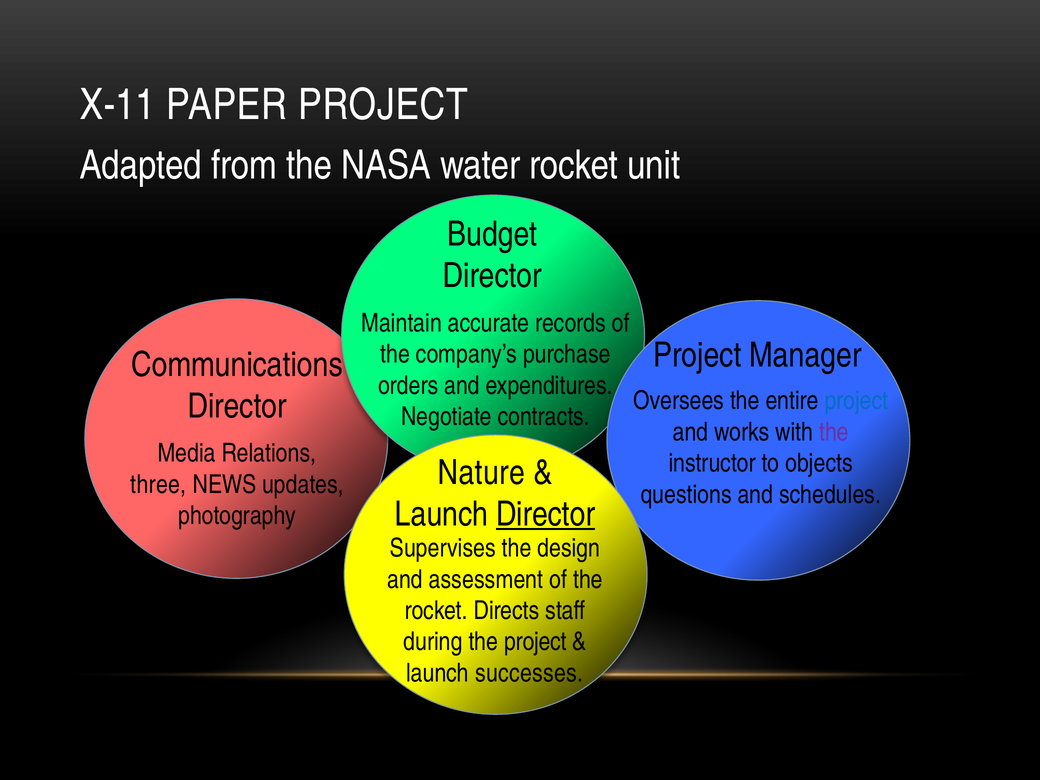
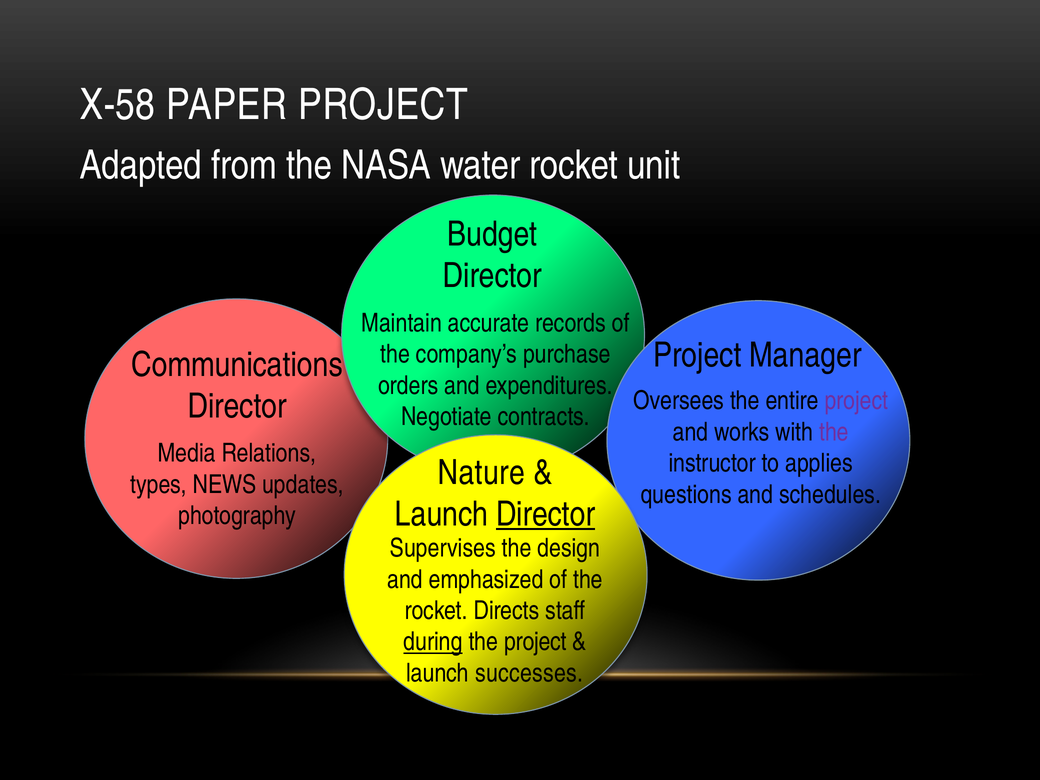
X-11: X-11 -> X-58 (117, 105)
project colour: blue -> purple (856, 401)
objects: objects -> applies (819, 463)
three: three -> types (159, 484)
assessment: assessment -> emphasized (486, 580)
during underline: none -> present (433, 642)
